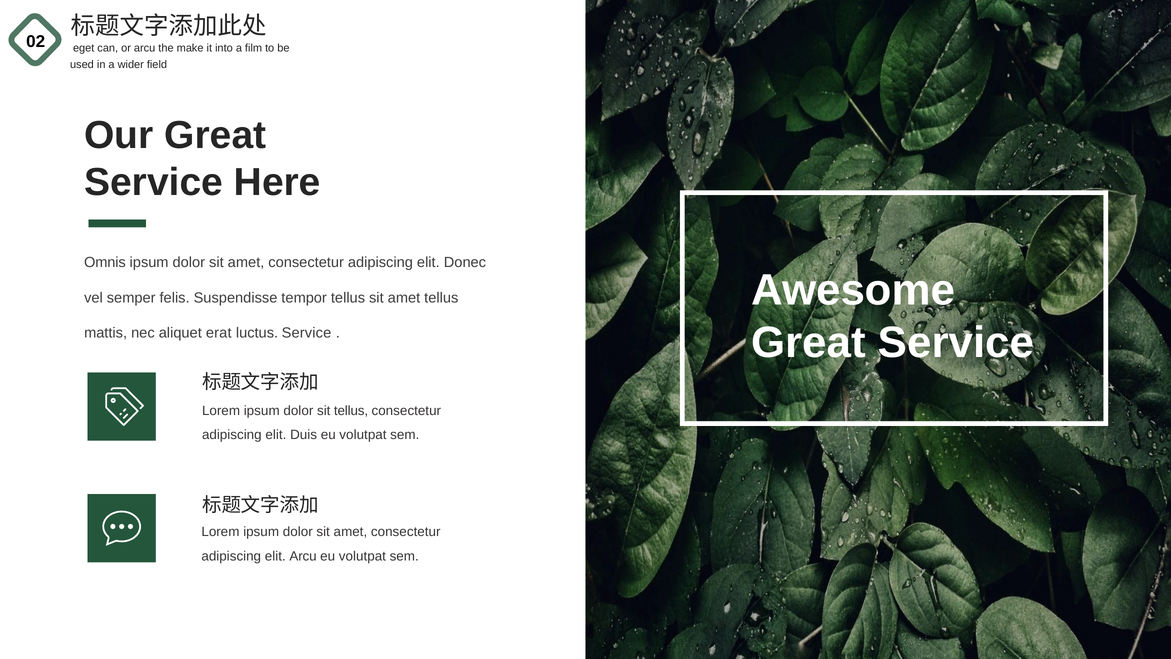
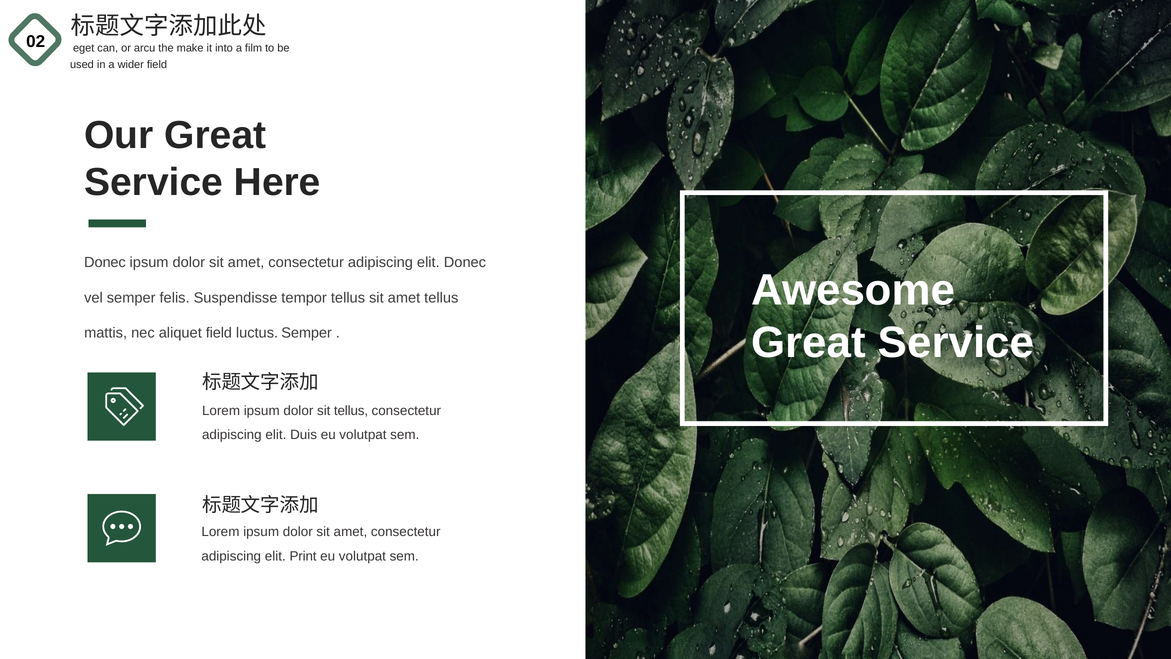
Omnis: Omnis -> Donec (105, 262)
aliquet erat: erat -> field (219, 333)
luctus Service: Service -> Semper (307, 333)
elit Arcu: Arcu -> Print (303, 556)
